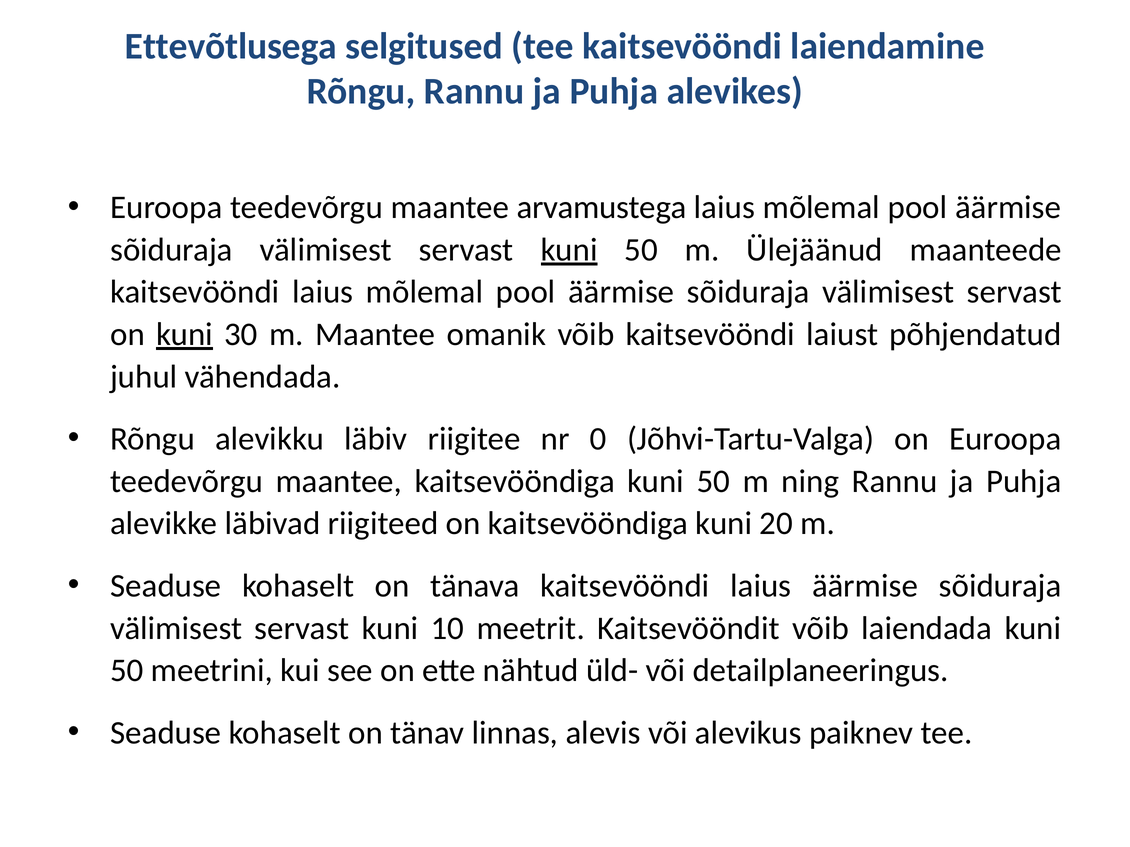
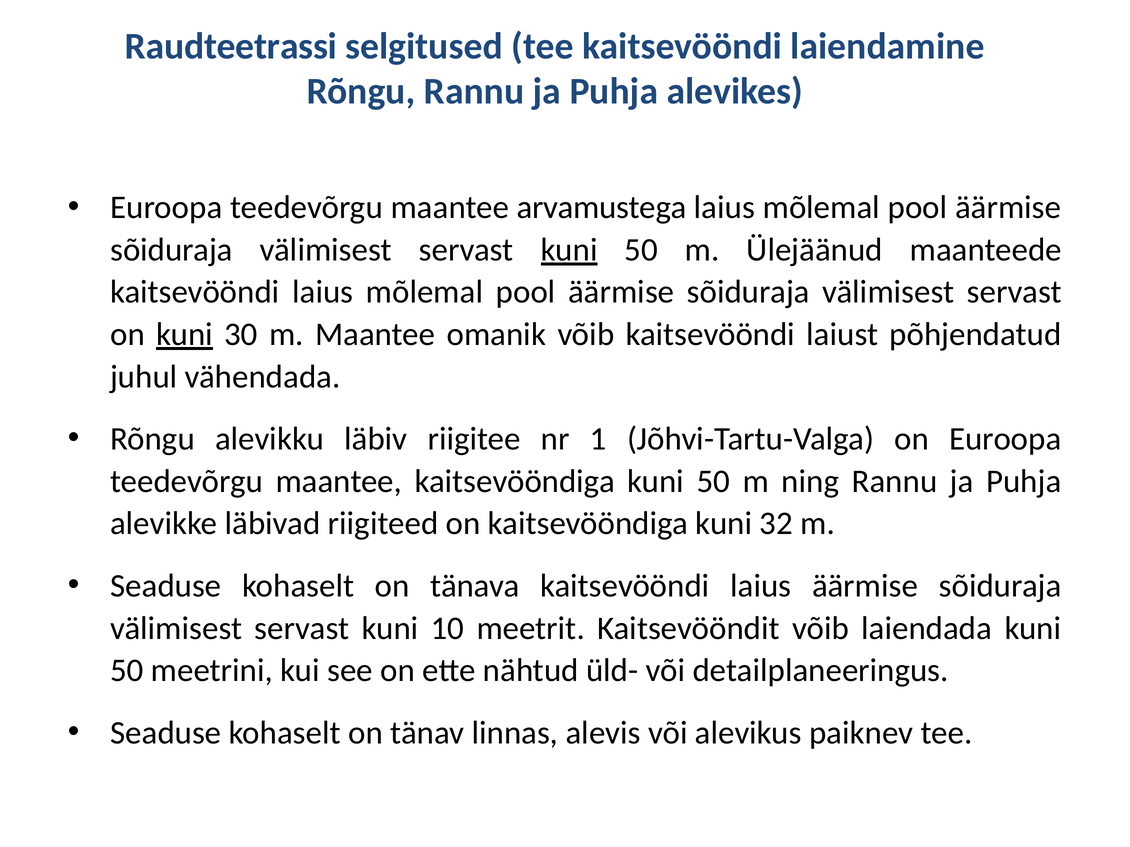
Ettevõtlusega: Ettevõtlusega -> Raudteetrassi (231, 46)
0: 0 -> 1 (598, 439)
20: 20 -> 32 (776, 524)
